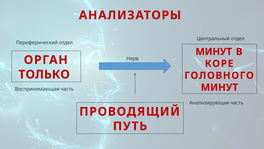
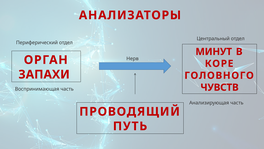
ТОЛЬКО: ТОЛЬКО -> ЗАПАХИ (44, 74)
МИНУТ: МИНУТ -> ЧУВСТВ (220, 87)
